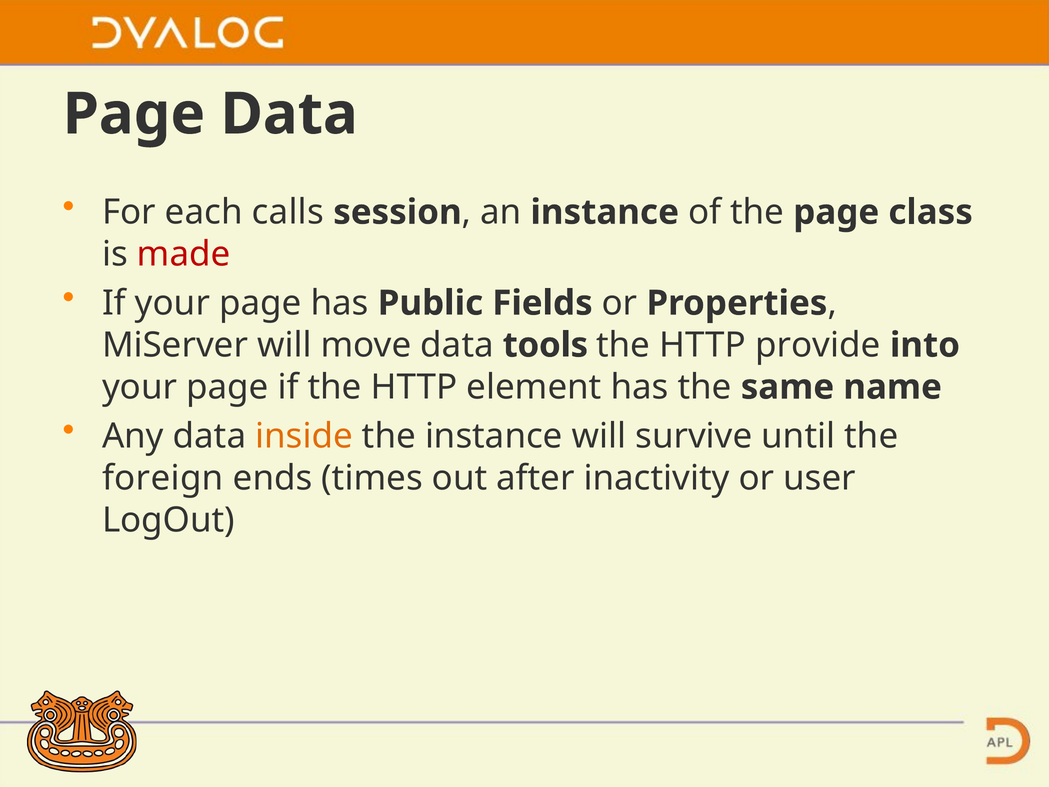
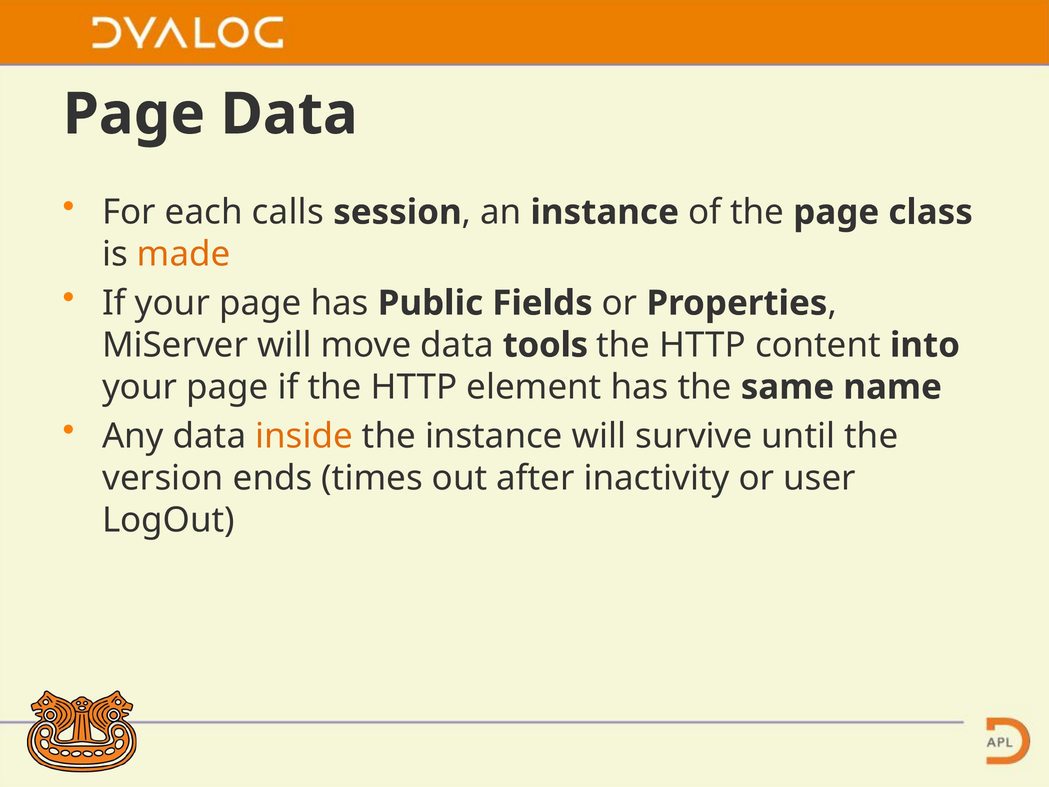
made colour: red -> orange (184, 254)
provide: provide -> content (818, 345)
foreign: foreign -> version (163, 478)
